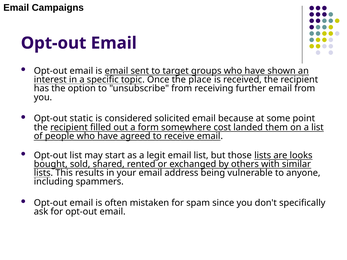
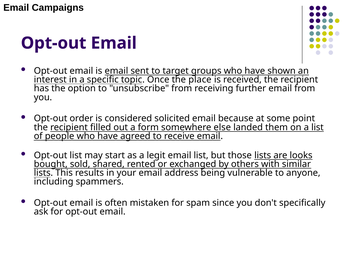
static: static -> order (81, 119)
cost: cost -> else (222, 127)
